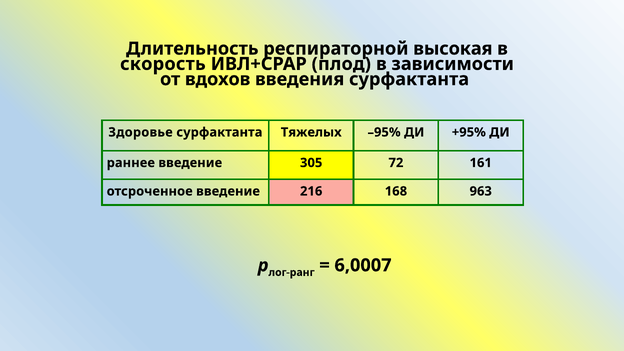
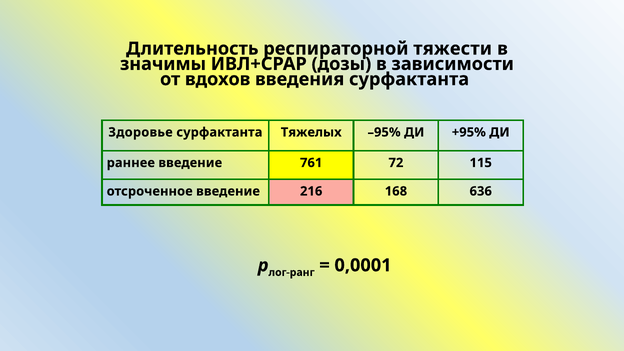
высокая: высокая -> тяжести (453, 49)
скорость: скорость -> значимы (163, 64)
плод: плод -> дозы (341, 64)
305: 305 -> 761 (311, 163)
161: 161 -> 115 (481, 163)
963: 963 -> 636 (481, 191)
6,0007: 6,0007 -> 0,0001 (363, 265)
